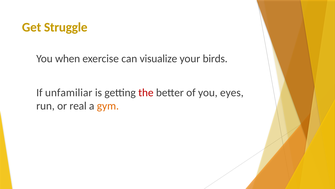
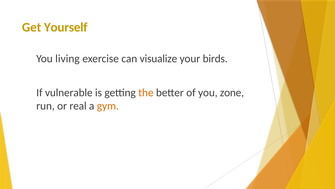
Struggle: Struggle -> Yourself (66, 27)
when: when -> living (67, 59)
unfamiliar: unfamiliar -> vulnerable (69, 92)
the colour: red -> orange (146, 92)
eyes: eyes -> zone (232, 92)
